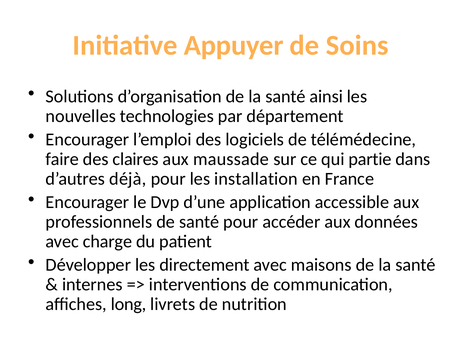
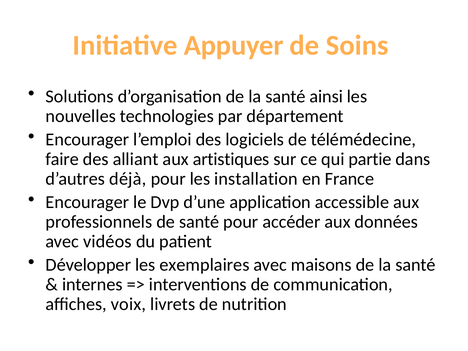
claires: claires -> alliant (136, 159)
maussade: maussade -> artistiques (231, 159)
charge: charge -> vidéos (107, 242)
directement: directement -> exemplaires (205, 265)
long: long -> voix (128, 304)
